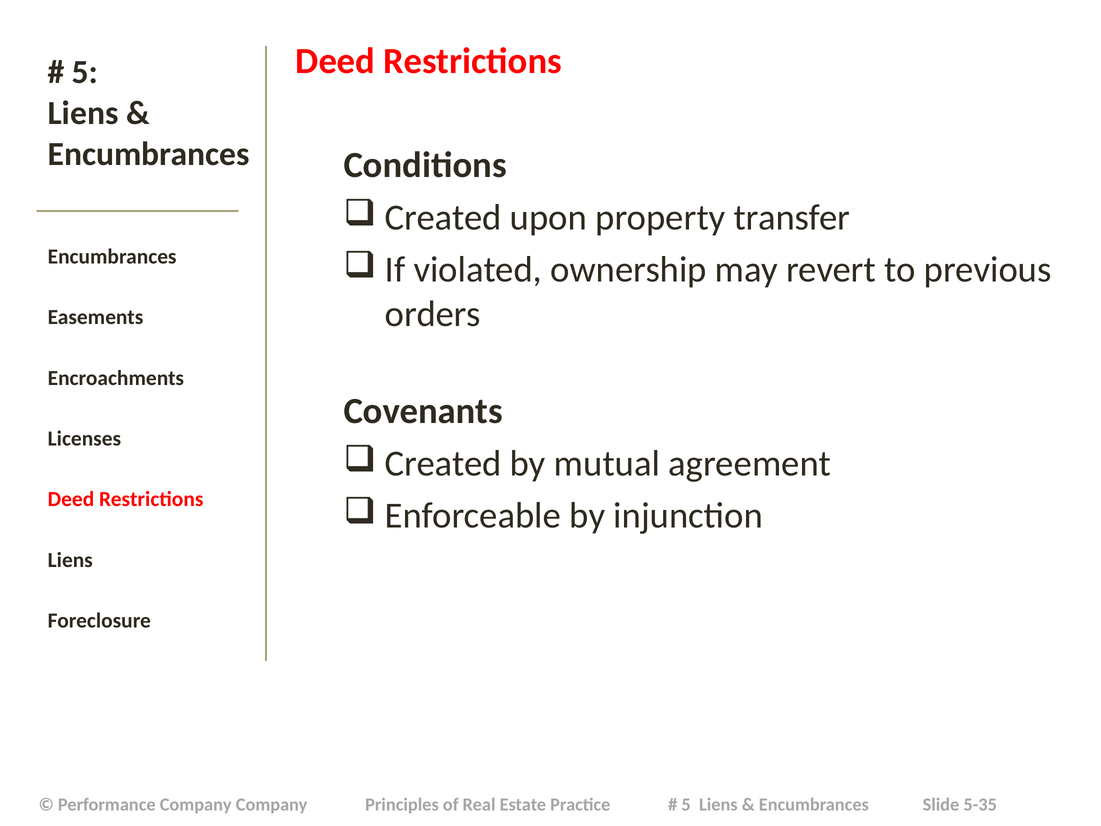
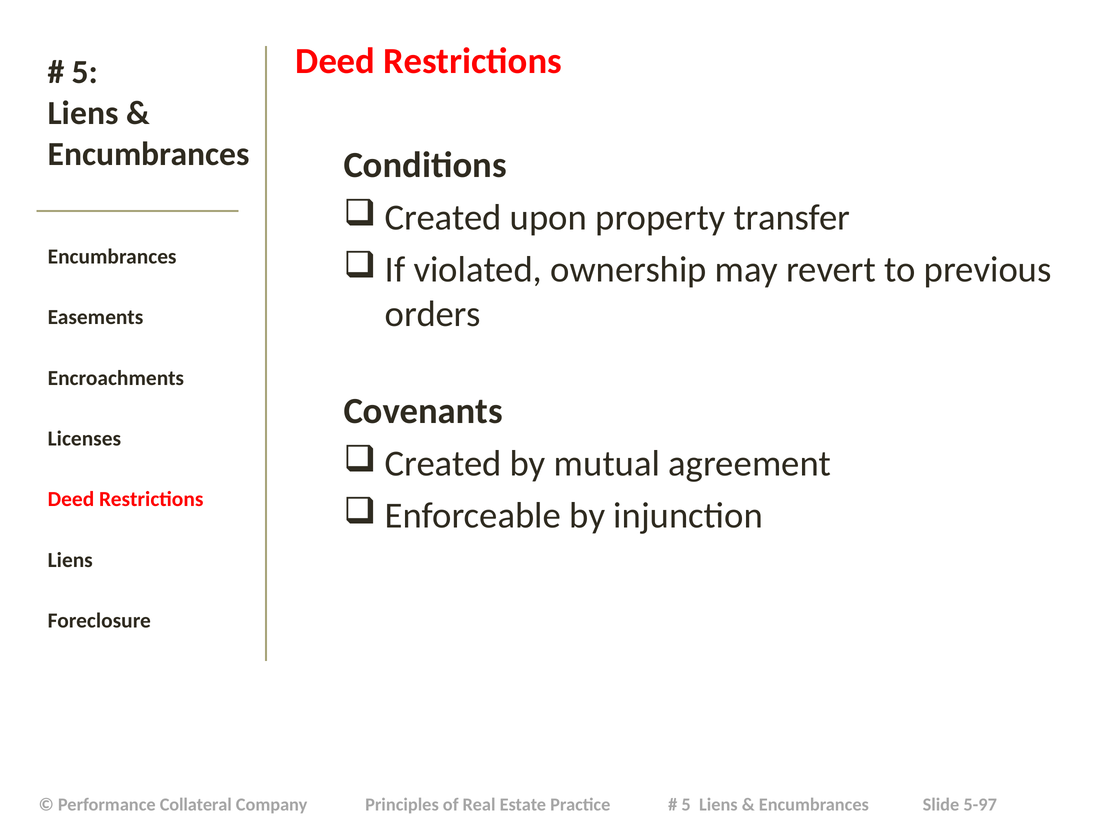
Performance Company: Company -> Collateral (196, 804)
5-35: 5-35 -> 5-97 (980, 804)
